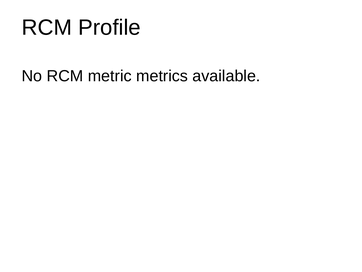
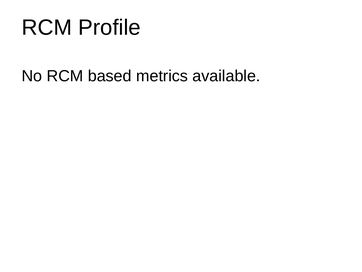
metric: metric -> based (110, 76)
